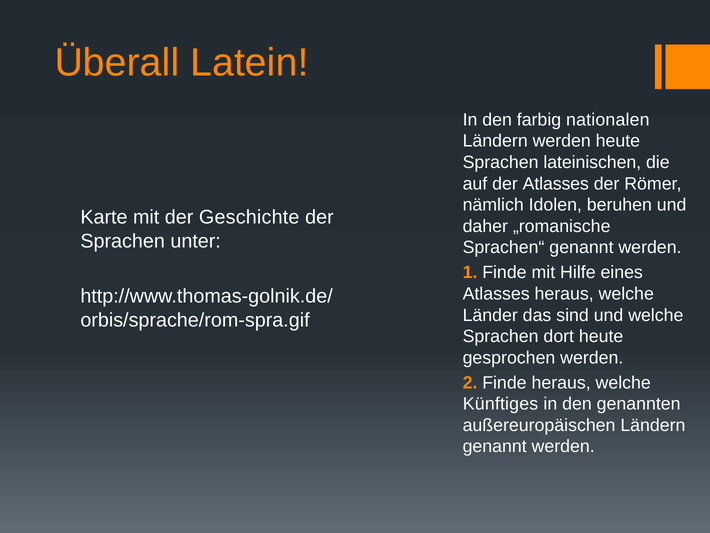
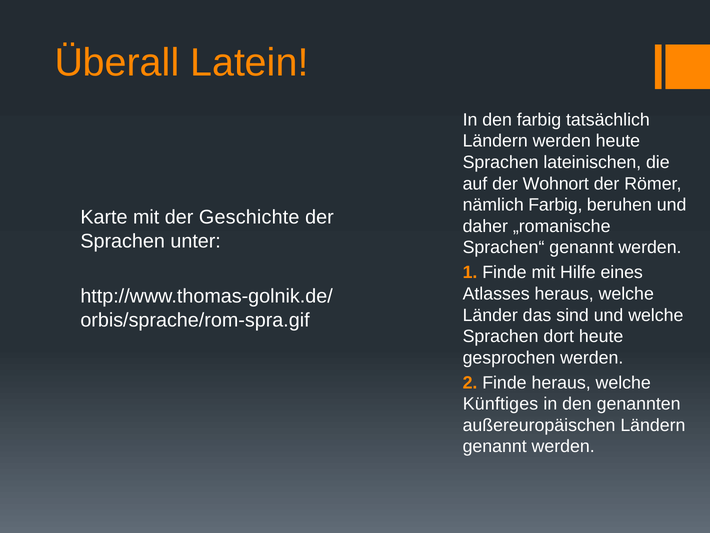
nationalen: nationalen -> tatsächlich (608, 120)
der Atlasses: Atlasses -> Wohnort (556, 183)
nämlich Idolen: Idolen -> Farbig (555, 205)
